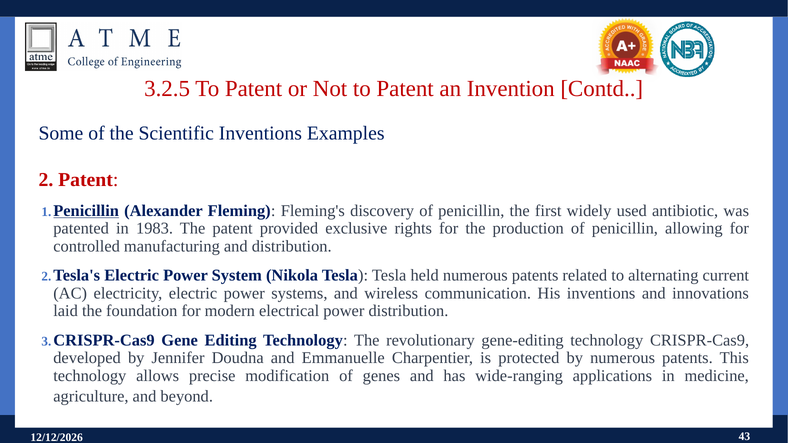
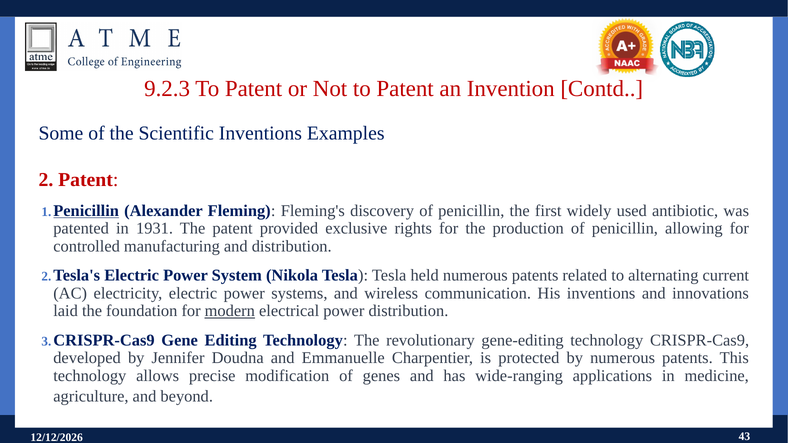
3.2.5: 3.2.5 -> 9.2.3 (167, 89)
1983: 1983 -> 1931 (155, 229)
modern underline: none -> present (230, 311)
